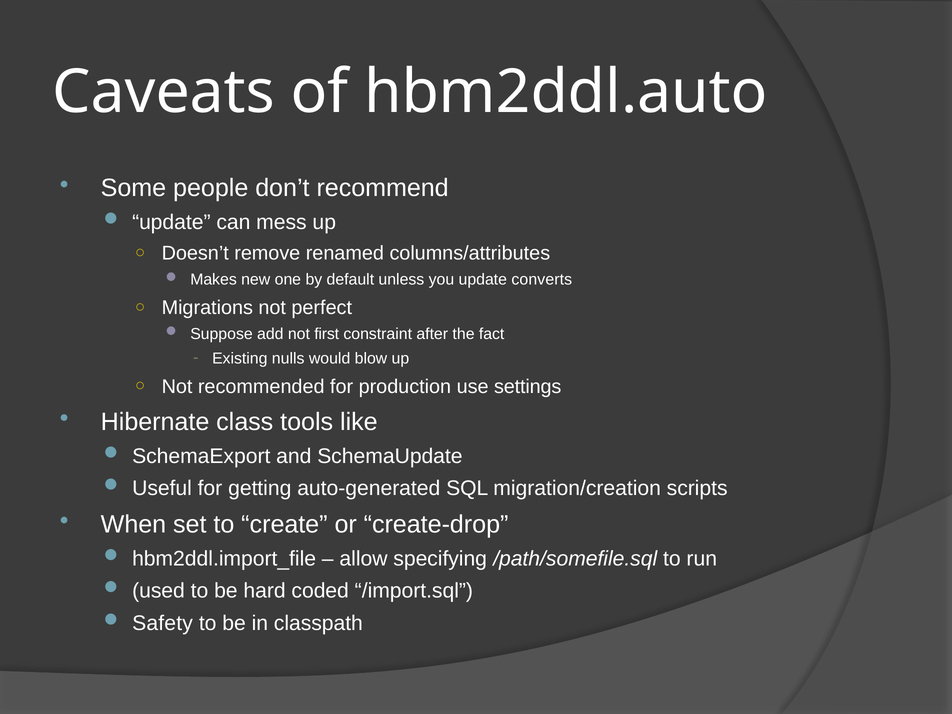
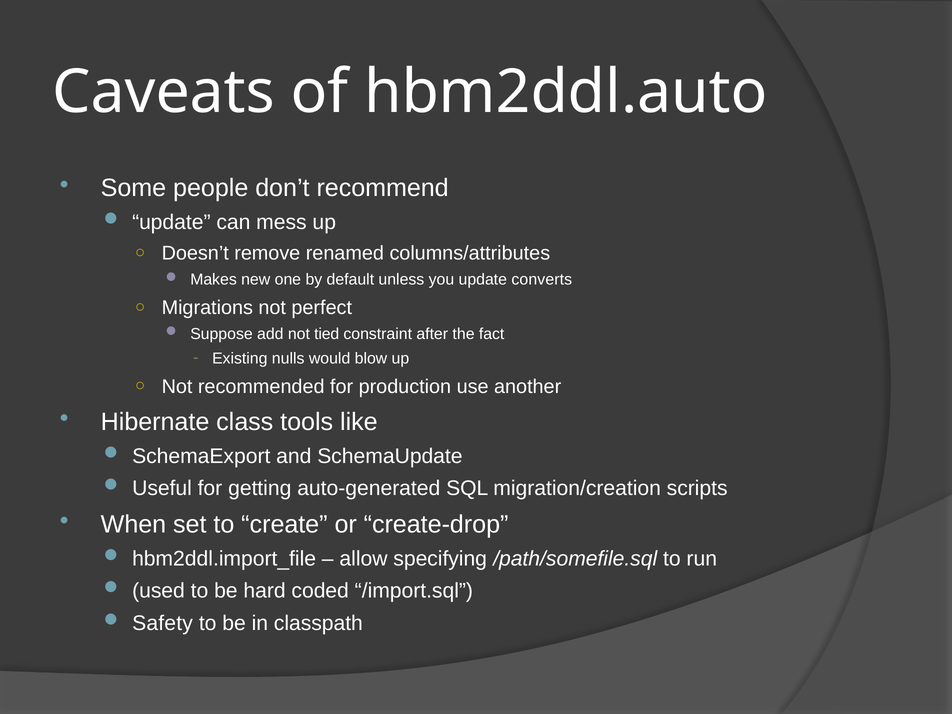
first: first -> tied (327, 334)
settings: settings -> another (528, 387)
